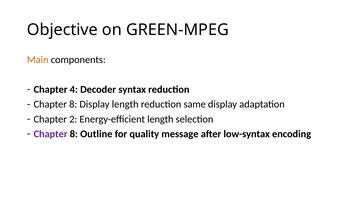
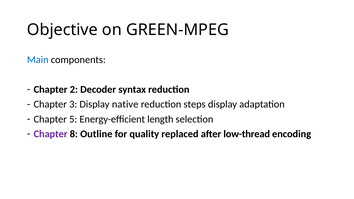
Main colour: orange -> blue (38, 60)
4: 4 -> 2 (74, 90)
8: 8 -> 3 (73, 104)
Display length: length -> native (125, 104)
same: same -> steps (195, 104)
2: 2 -> 5 (73, 119)
message: message -> replaced (180, 134)
low-syntax: low-syntax -> low-thread (247, 134)
